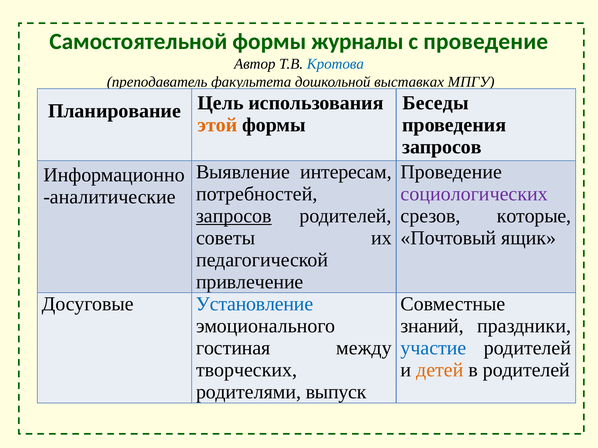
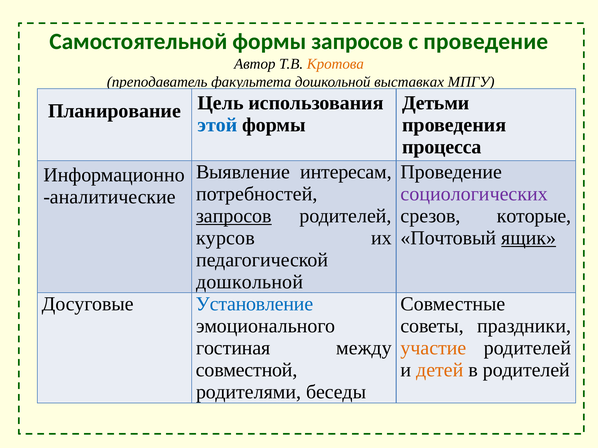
формы журналы: журналы -> запросов (357, 42)
Кротова colour: blue -> orange (335, 64)
Беседы: Беседы -> Детьми (436, 103)
этой colour: orange -> blue (217, 125)
запросов: запросов -> процесса (442, 147)
советы: советы -> курсов (225, 238)
ящик underline: none -> present (529, 238)
привлечение: привлечение -> дошкольной (250, 282)
знаний: знаний -> советы (432, 326)
участие colour: blue -> orange (434, 348)
творческих: творческих -> совместной (247, 370)
выпуск: выпуск -> беседы (336, 392)
